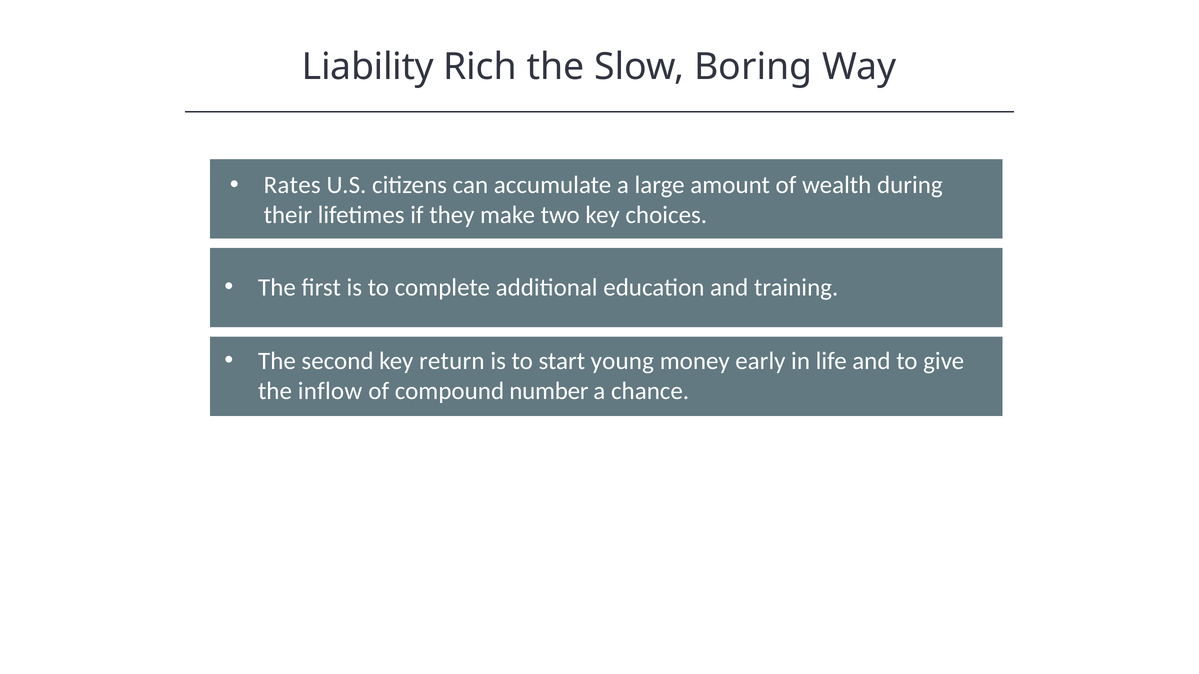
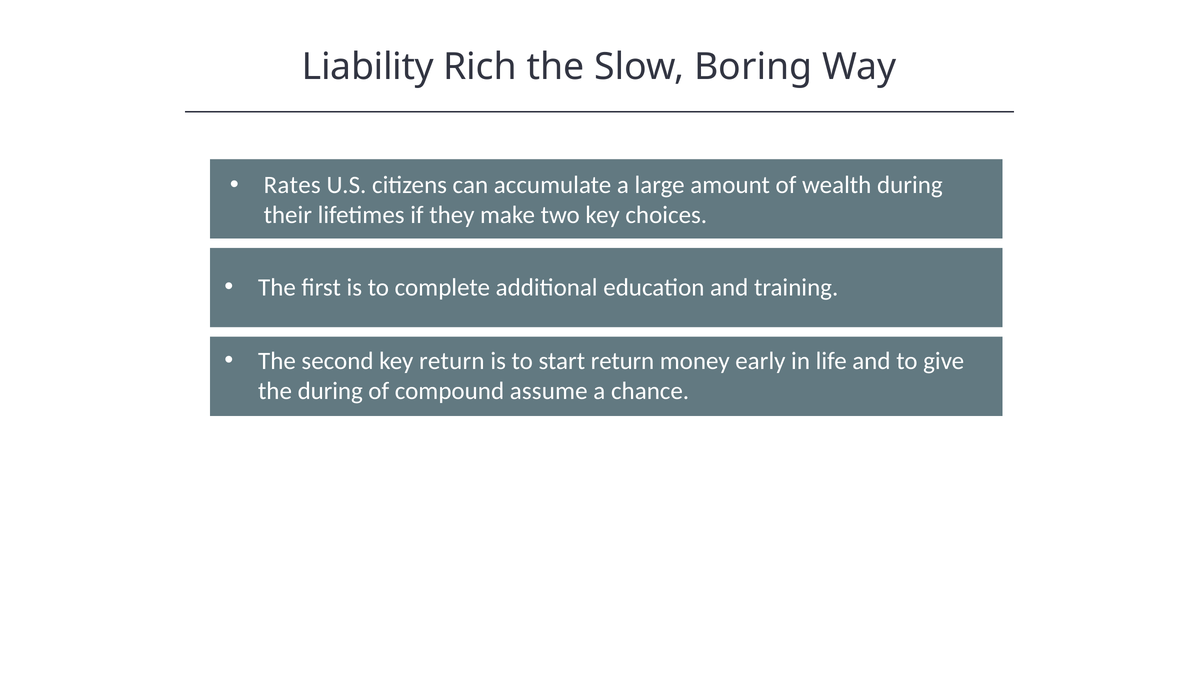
start young: young -> return (622, 361)
the inflow: inflow -> during (330, 391)
number: number -> assume (549, 391)
